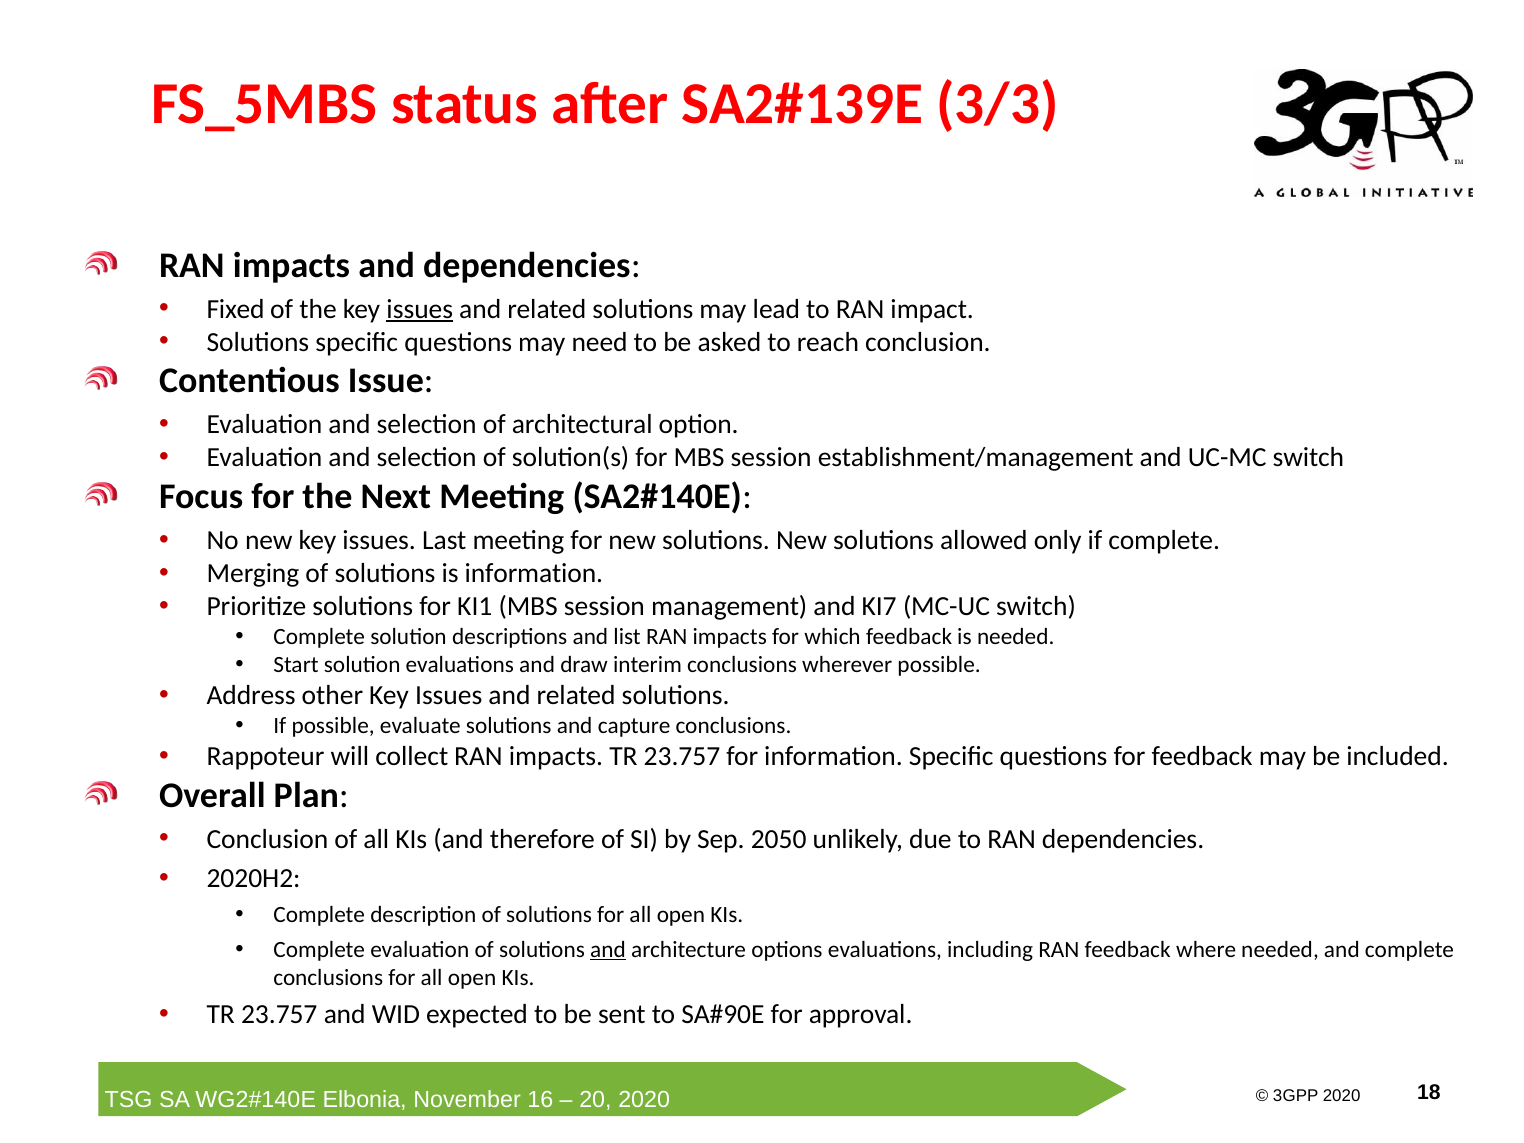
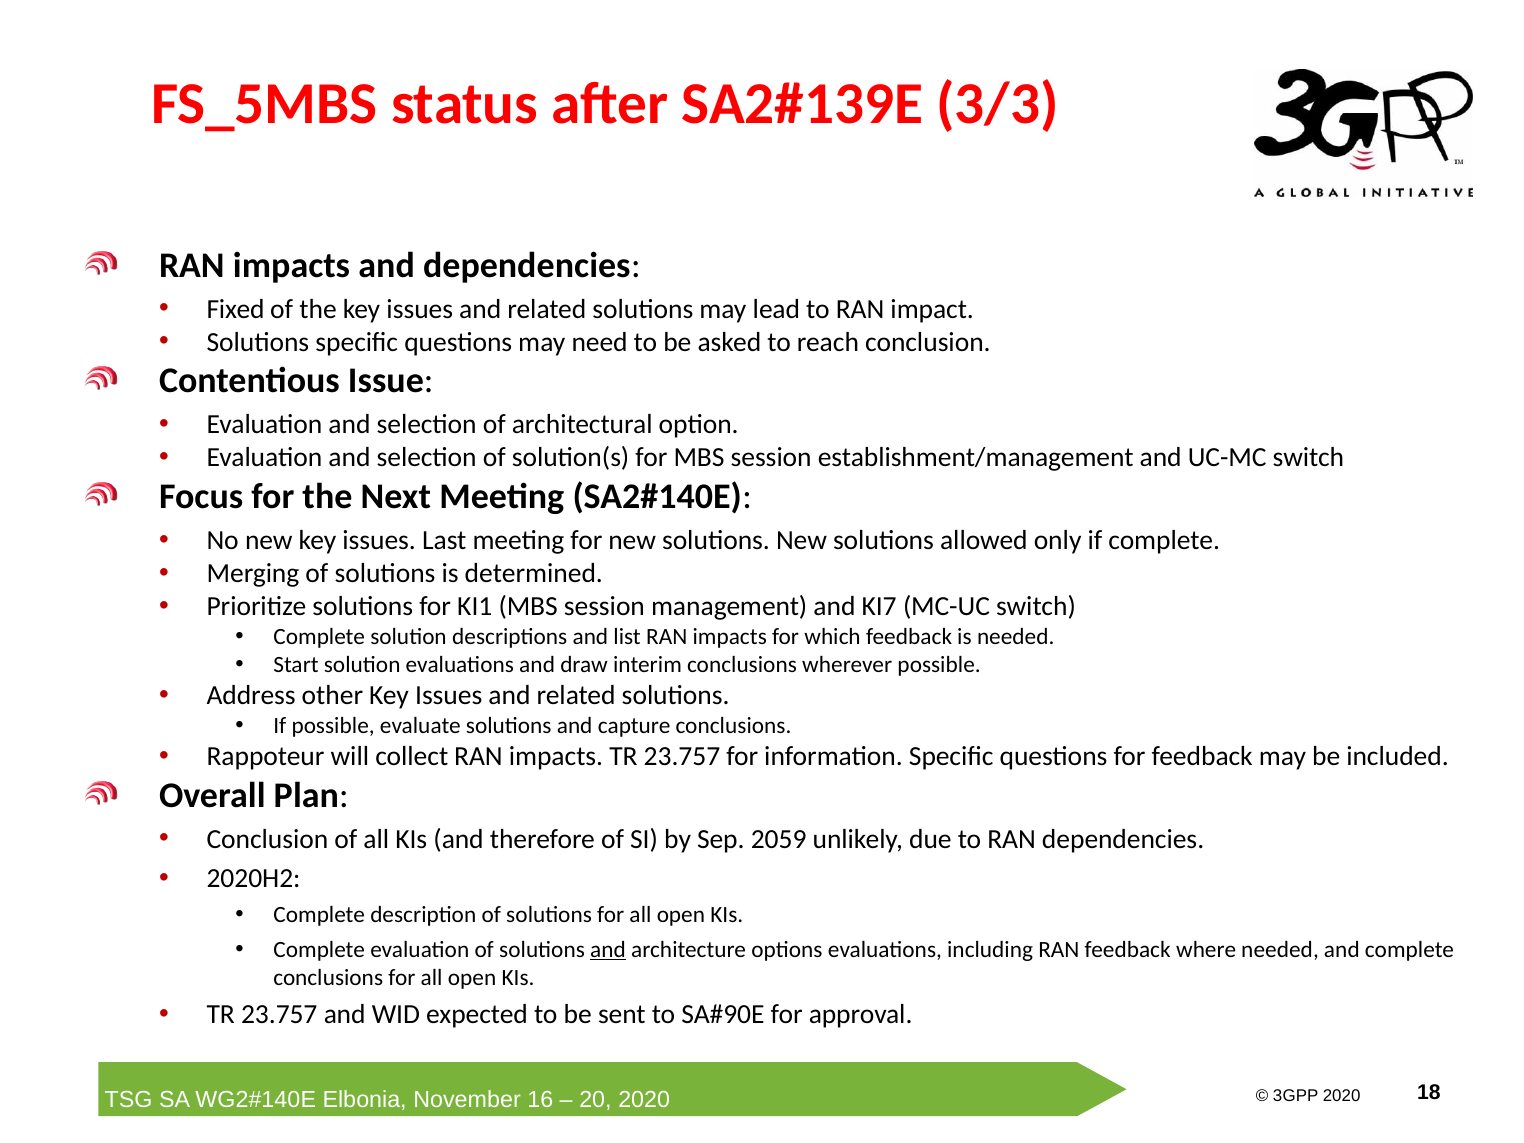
issues underline: present -> none (420, 309)
is information: information -> determined (534, 574)
2050: 2050 -> 2059 (779, 839)
